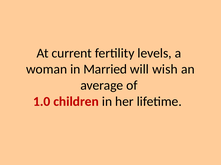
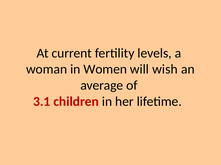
Married: Married -> Women (105, 70)
1.0: 1.0 -> 3.1 (42, 102)
